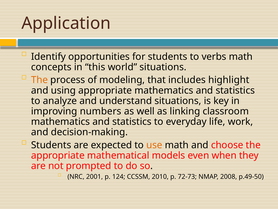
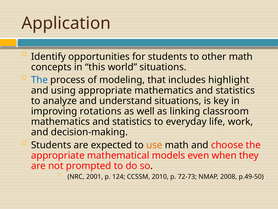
verbs: verbs -> other (214, 57)
The colour: orange -> blue (39, 80)
numbers: numbers -> rotations (101, 111)
